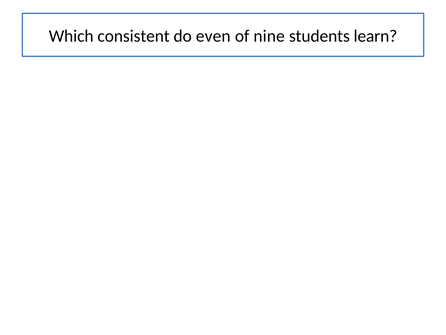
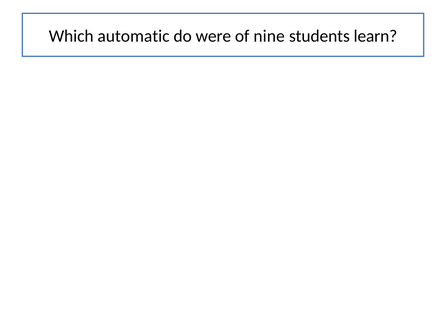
consistent: consistent -> automatic (134, 36)
even: even -> were (213, 36)
